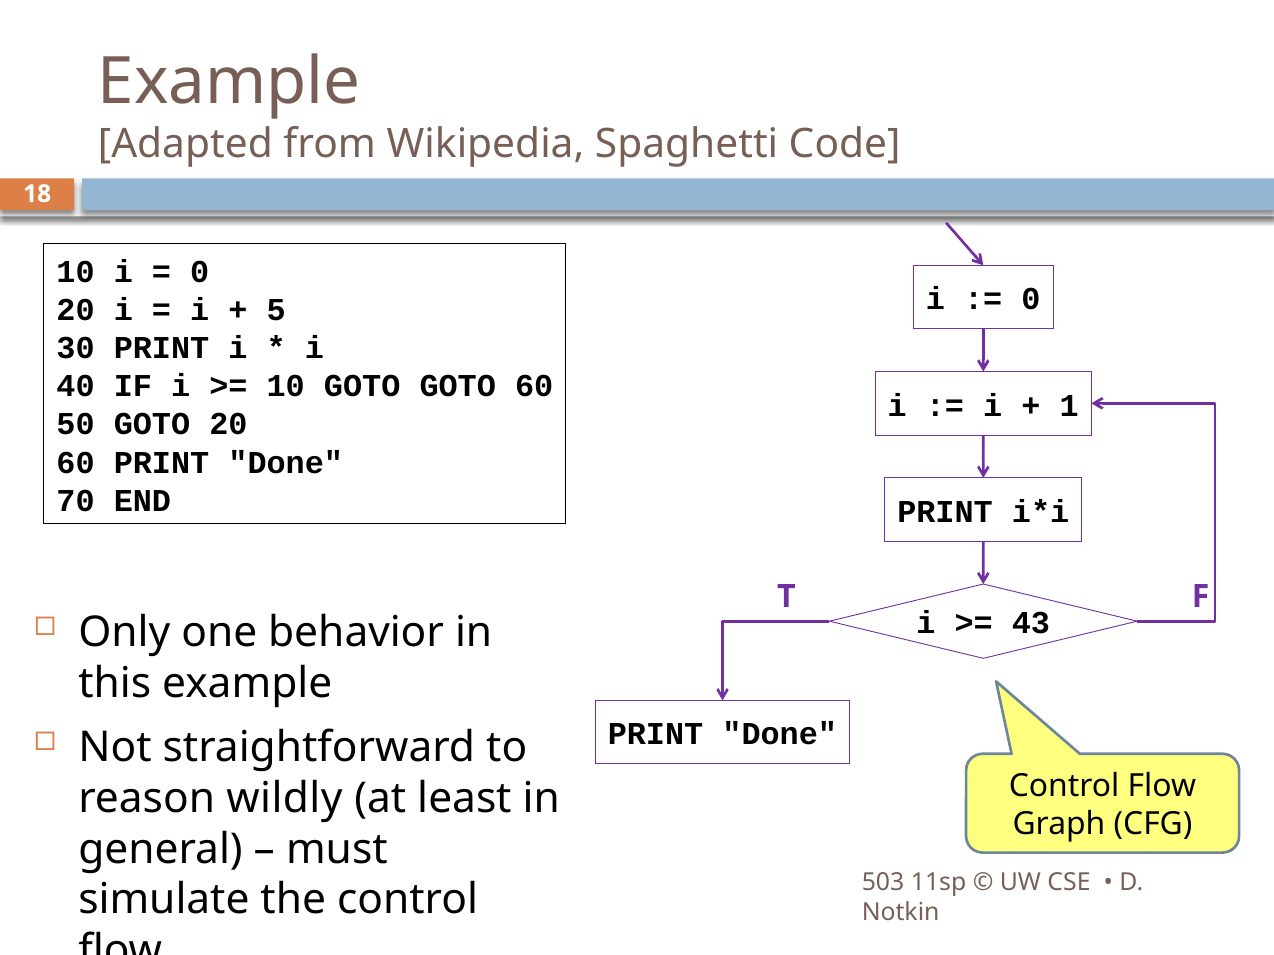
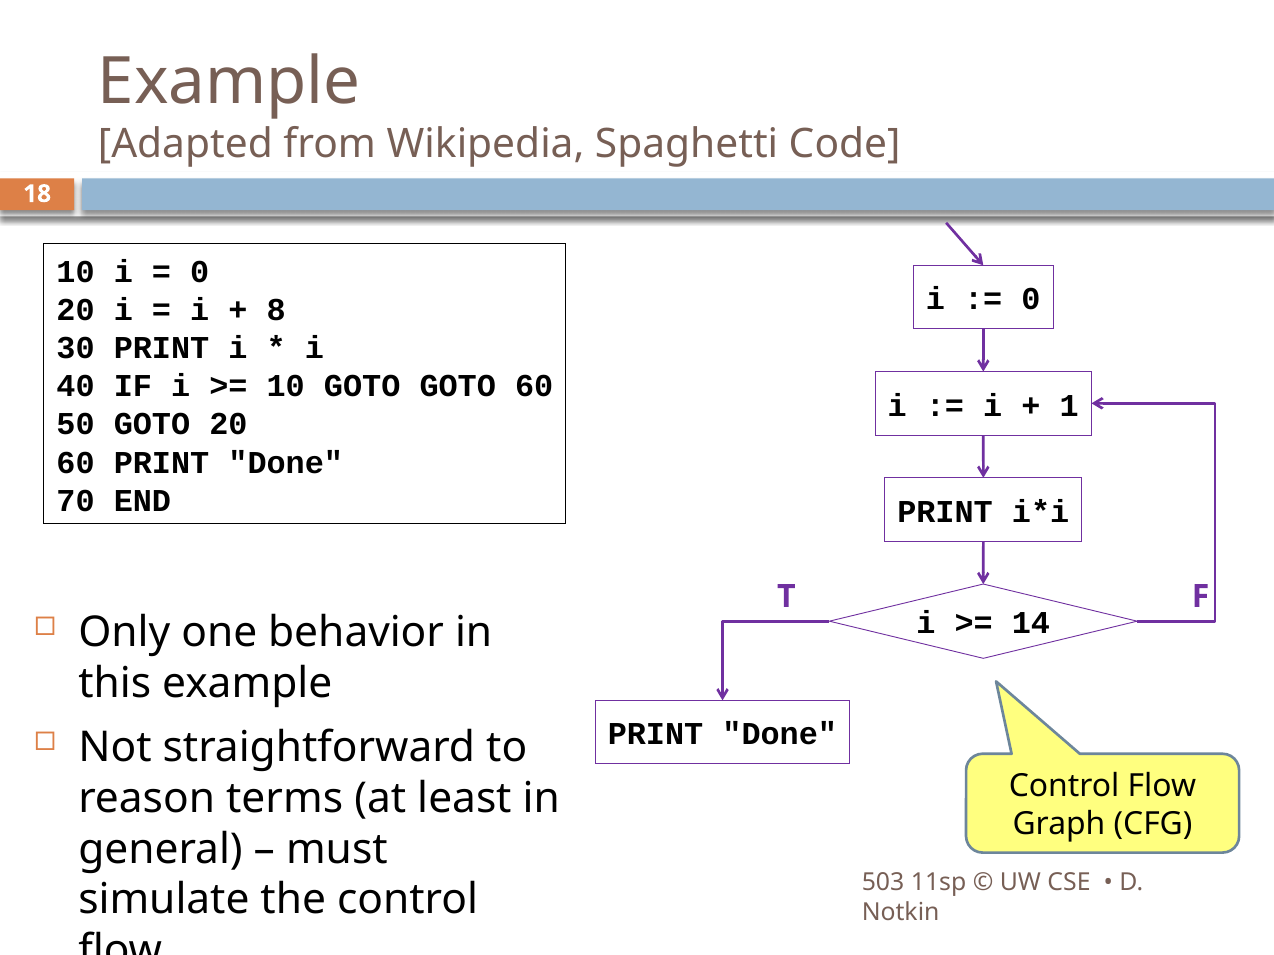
5: 5 -> 8 (276, 310)
43: 43 -> 14 (1031, 624)
wildly: wildly -> terms (285, 799)
